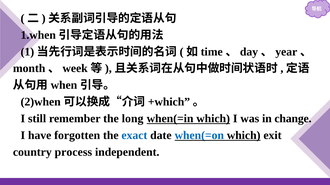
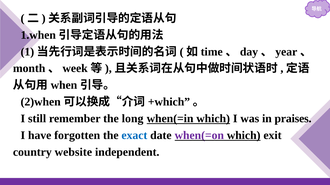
change: change -> praises (293, 119)
when(=on colour: blue -> purple (199, 136)
process: process -> website (73, 152)
